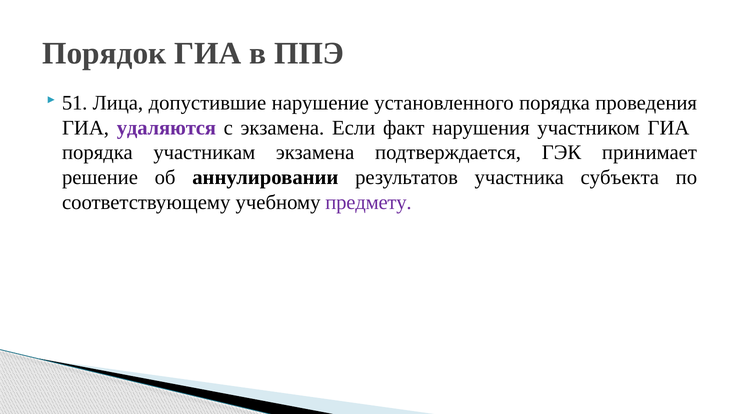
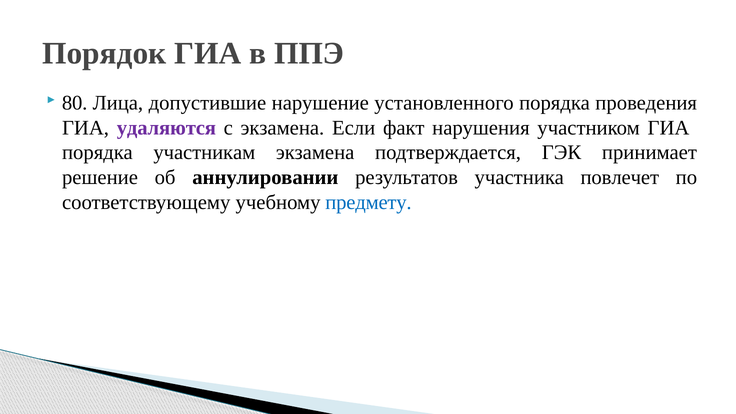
51: 51 -> 80 (75, 103)
субъекта: субъекта -> повлечет (620, 177)
предмету colour: purple -> blue (368, 202)
